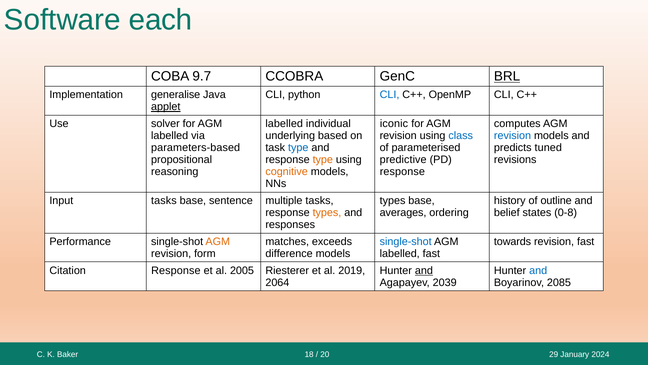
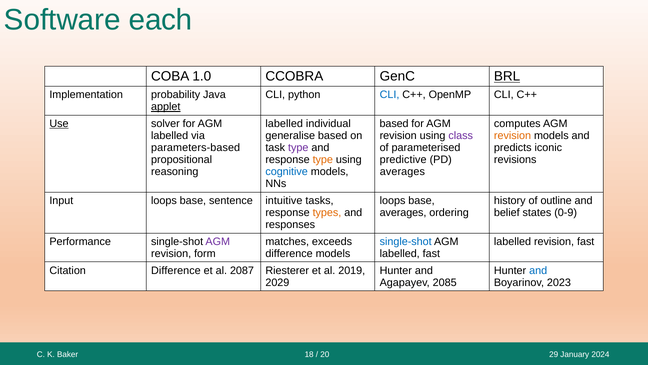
9.7: 9.7 -> 1.0 (202, 76)
generalise: generalise -> probability (176, 95)
Use underline: none -> present (59, 124)
iconic: iconic -> based (394, 124)
underlying: underlying -> generalise (290, 136)
class colour: blue -> purple (461, 136)
revision colour: blue -> orange (513, 136)
type colour: blue -> purple (298, 148)
tuned: tuned -> iconic (548, 148)
cognitive colour: orange -> blue (287, 172)
response: response -> averages (402, 172)
Input tasks: tasks -> loops (164, 200)
multiple: multiple -> intuitive (284, 200)
types: types -> loops (393, 200)
0-8: 0-8 -> 0-9 (566, 212)
AGM colour: orange -> purple (218, 241)
towards: towards -> labelled (513, 241)
Citation Response: Response -> Difference (176, 270)
2005: 2005 -> 2087 (242, 270)
and underline: present -> none (424, 270)
2064: 2064 -> 2029 (277, 282)
2039: 2039 -> 2085 (445, 282)
2085: 2085 -> 2023 (559, 282)
